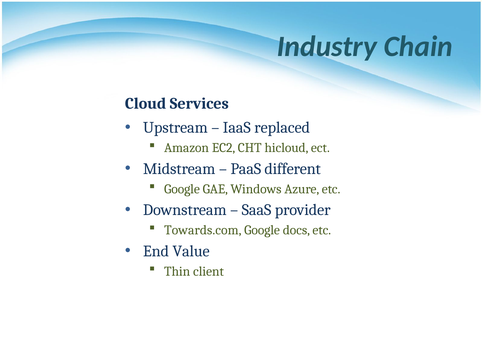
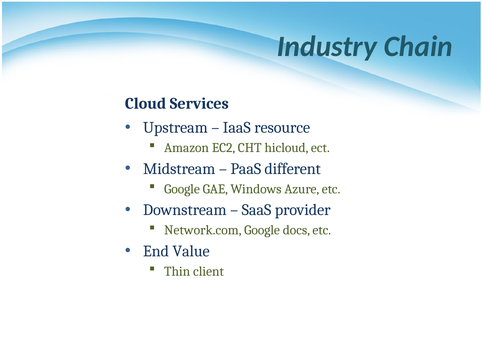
replaced: replaced -> resource (282, 128)
Towards.com: Towards.com -> Network.com (203, 230)
